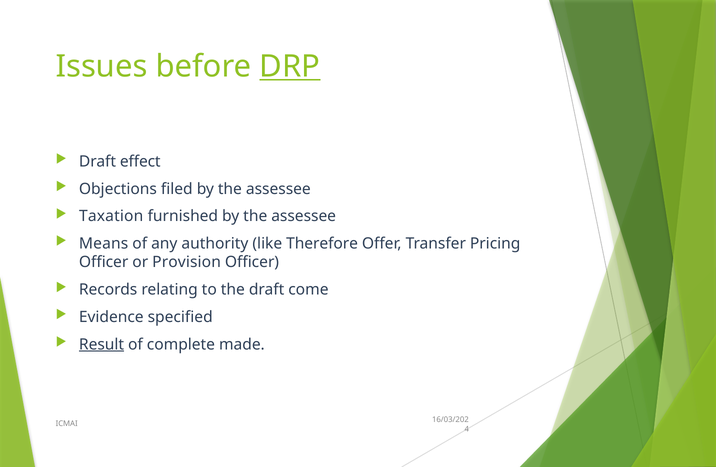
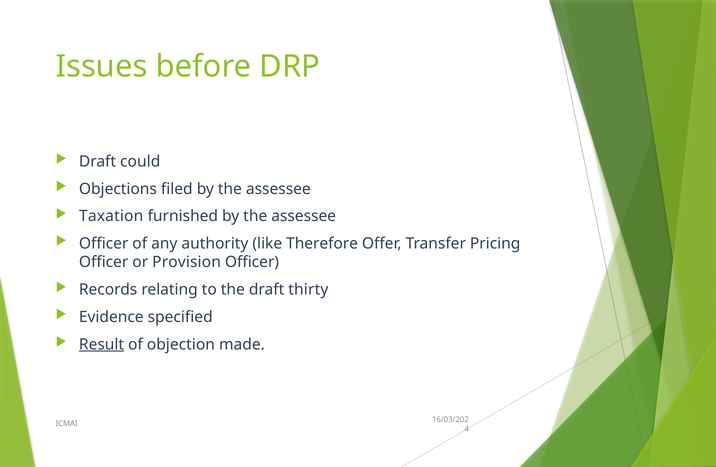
DRP underline: present -> none (290, 66)
effect: effect -> could (140, 162)
Means: Means -> Officer (104, 244)
come: come -> thirty (308, 290)
complete: complete -> objection (181, 344)
